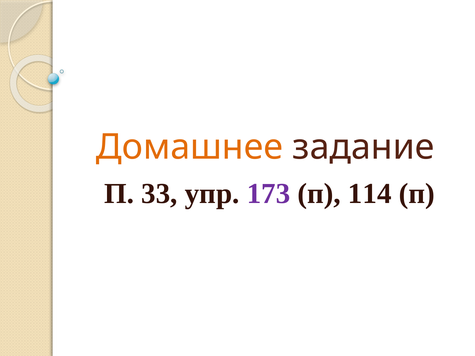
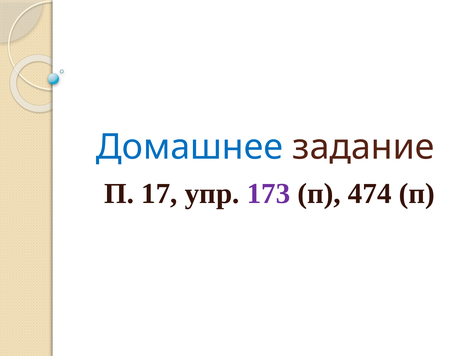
Домашнее colour: orange -> blue (189, 147)
33: 33 -> 17 (159, 194)
114: 114 -> 474 (370, 194)
